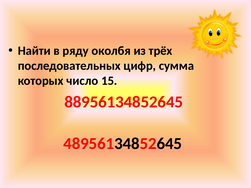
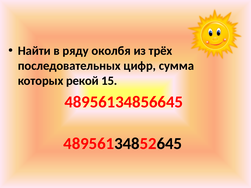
число: число -> рекой (82, 81)
88956134852645: 88956134852645 -> 48956134856645 (124, 102)
